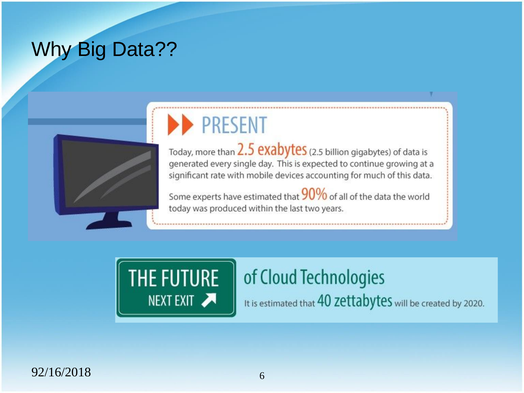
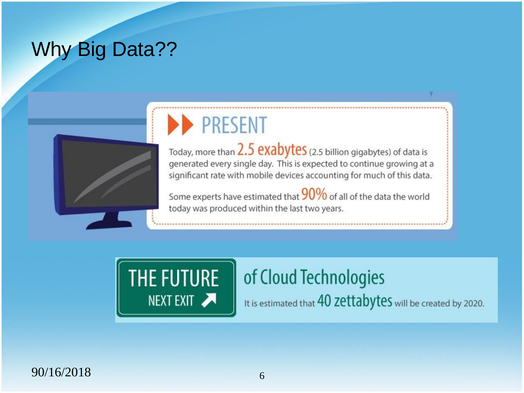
92/16/2018: 92/16/2018 -> 90/16/2018 (61, 372)
